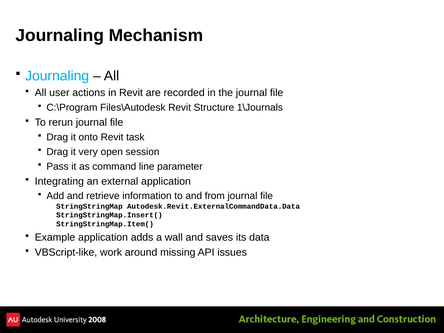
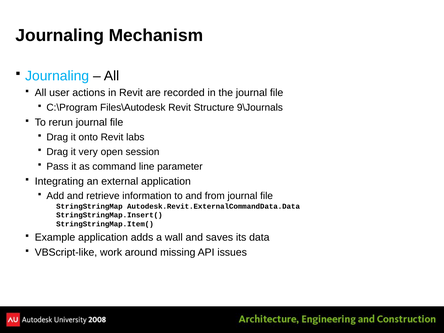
1\Journals: 1\Journals -> 9\Journals (260, 108)
task: task -> labs (135, 137)
